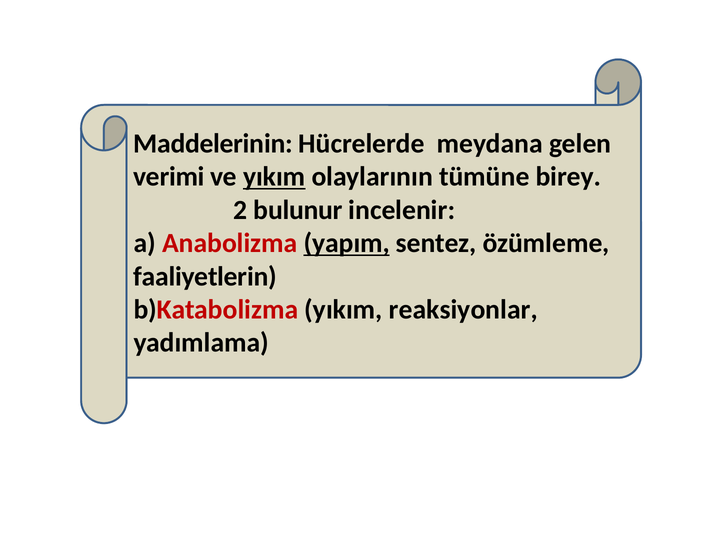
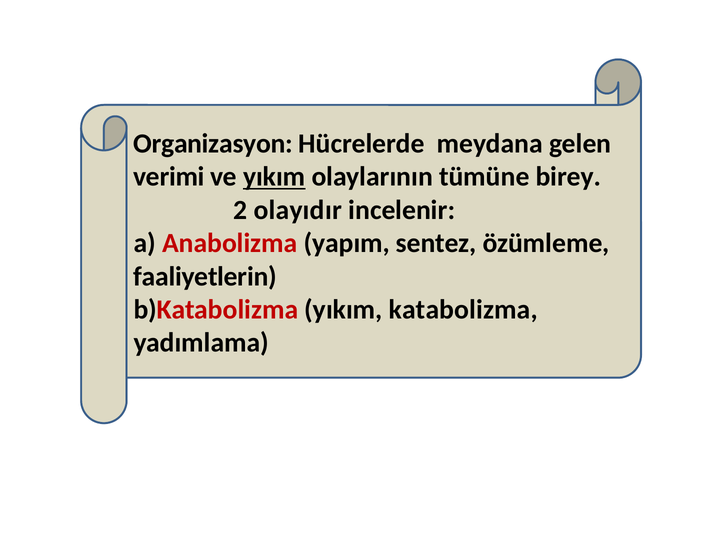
Maddelerinin: Maddelerinin -> Organizasyon (213, 144)
bulunur: bulunur -> olayıdır (298, 210)
yapım underline: present -> none (347, 243)
reaksiyonlar: reaksiyonlar -> katabolizma (463, 310)
